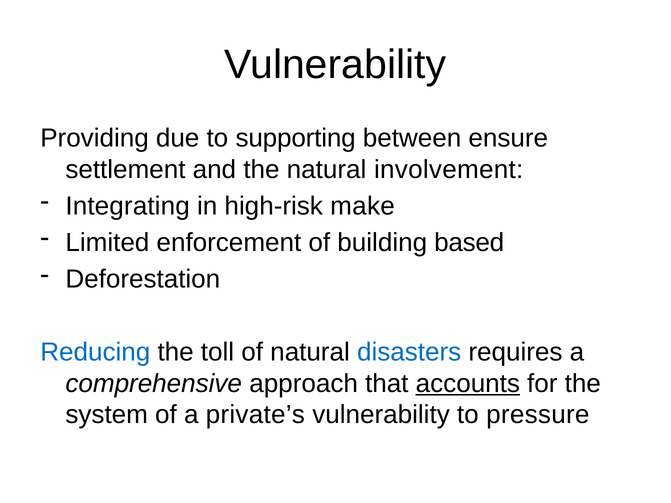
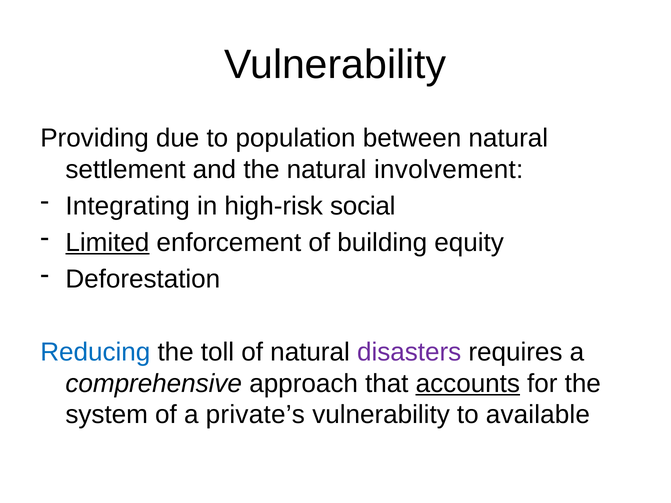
supporting: supporting -> population (296, 138)
between ensure: ensure -> natural (508, 138)
make: make -> social (363, 206)
Limited underline: none -> present (107, 243)
based: based -> equity (469, 243)
disasters colour: blue -> purple (409, 352)
pressure: pressure -> available (538, 415)
